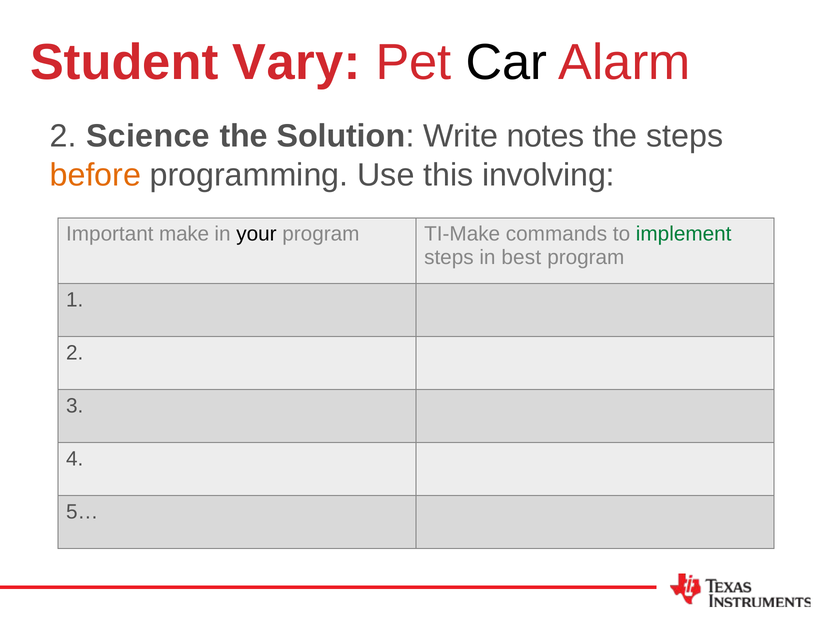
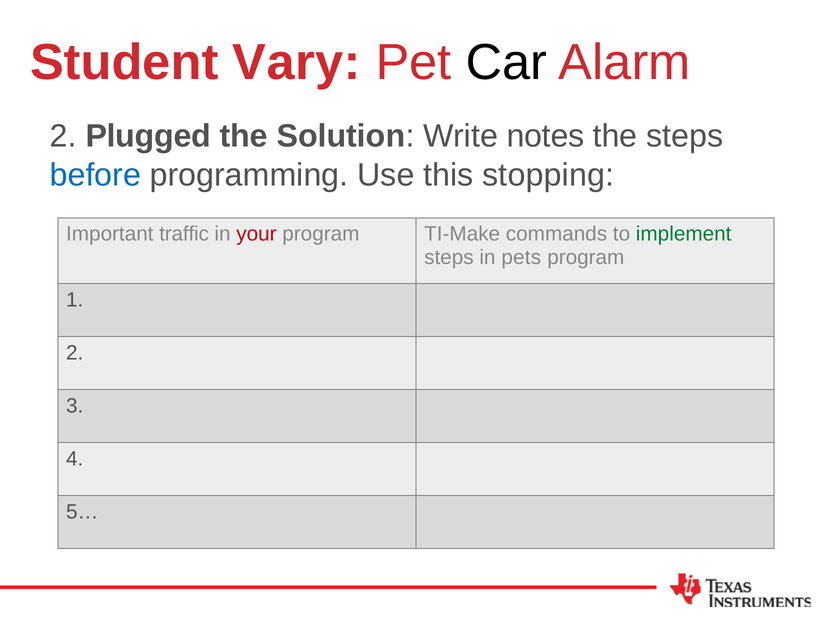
Science: Science -> Plugged (148, 136)
before colour: orange -> blue (95, 175)
involving: involving -> stopping (548, 175)
make: make -> traffic (184, 234)
your colour: black -> red (256, 234)
best: best -> pets (521, 257)
